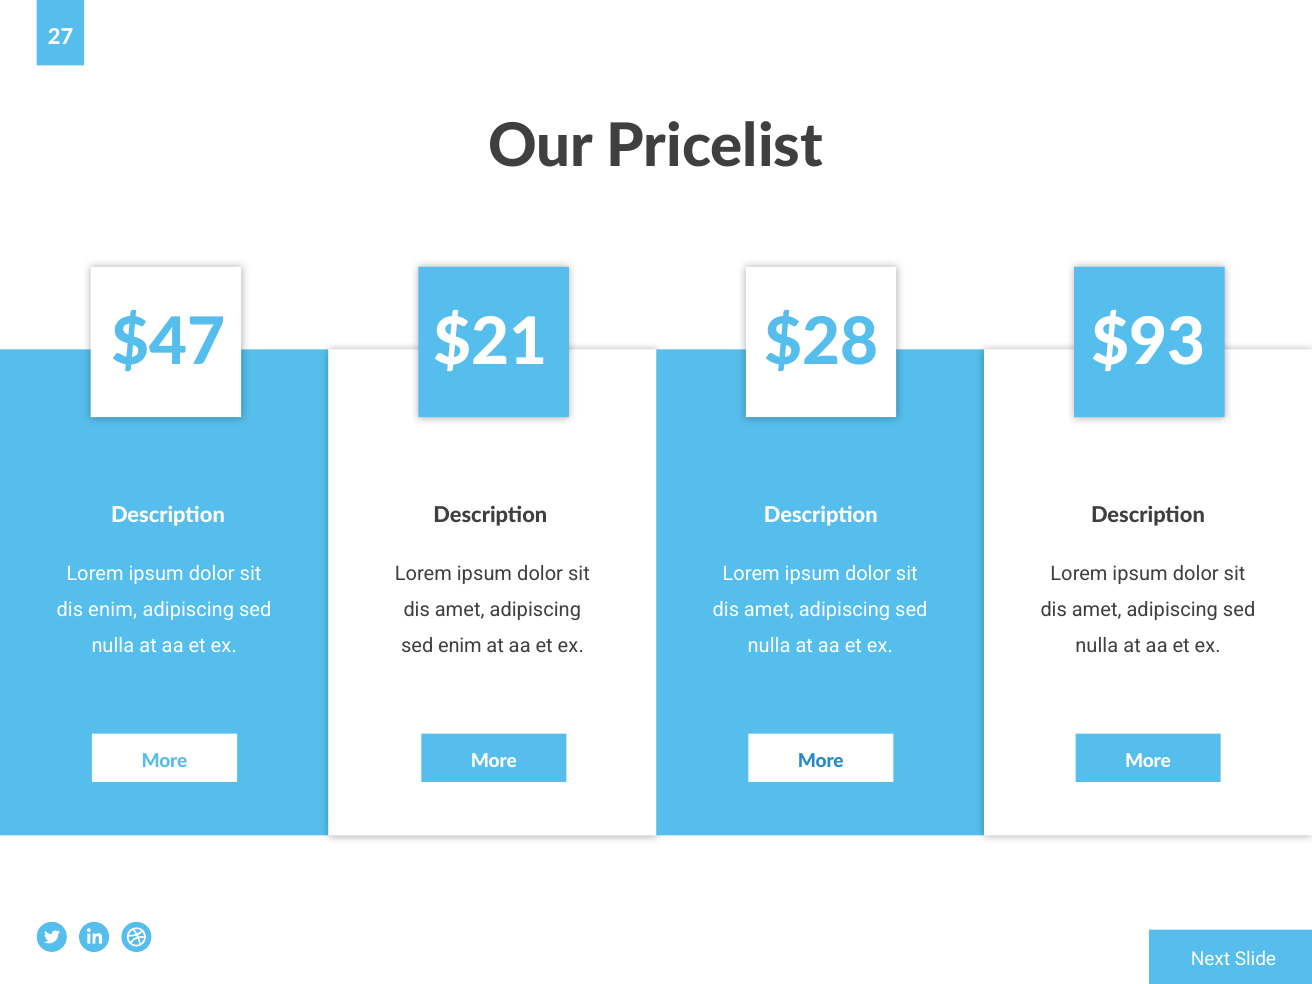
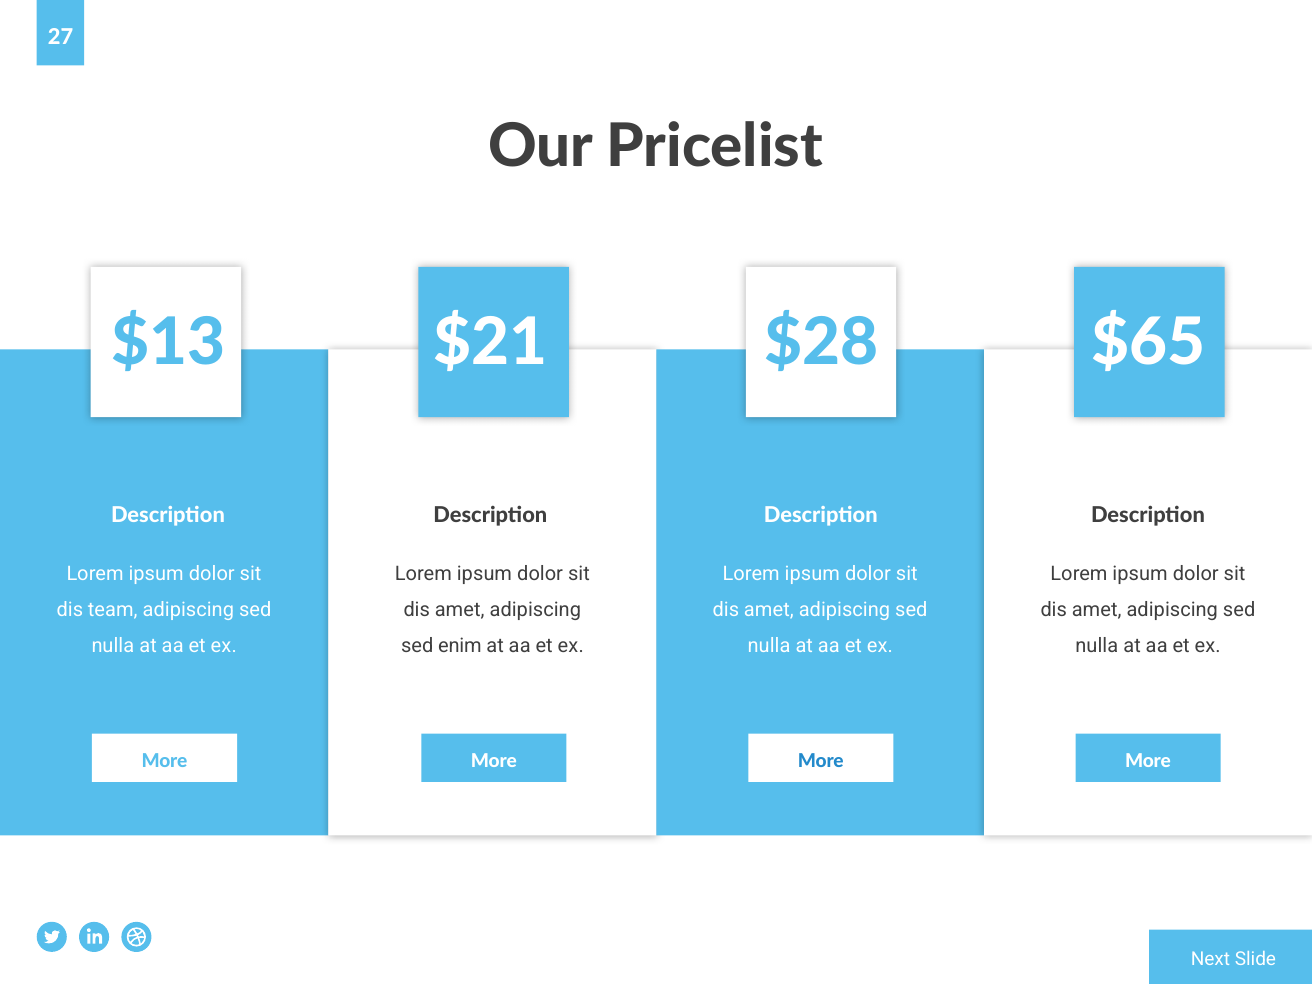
$47: $47 -> $13 (168, 343)
$93: $93 -> $65 (1148, 343)
dis enim: enim -> team (113, 610)
